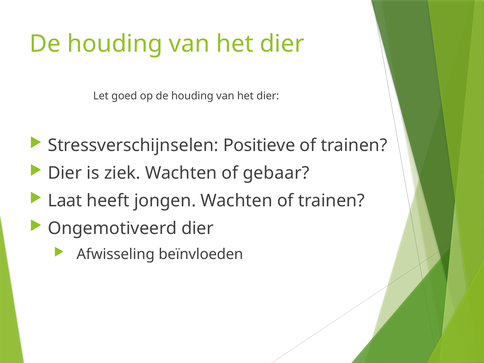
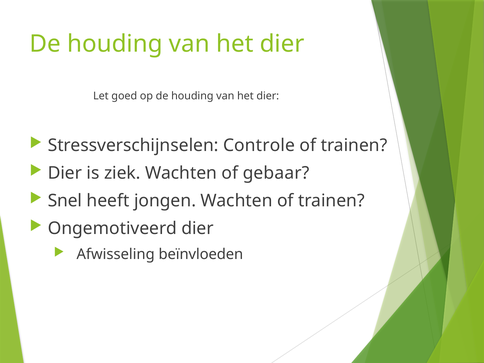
Positieve: Positieve -> Controle (259, 145)
Laat: Laat -> Snel (65, 201)
